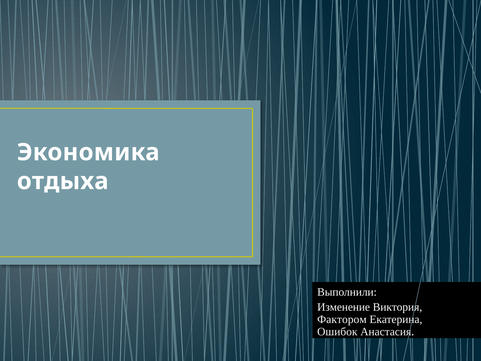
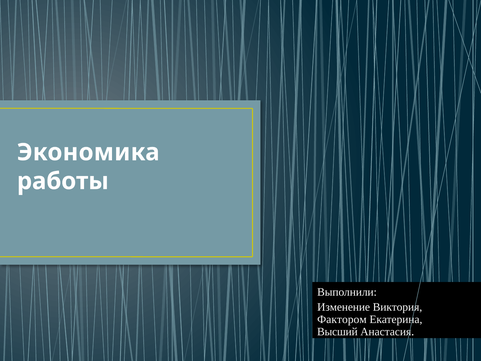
отдыха: отдыха -> работы (63, 181)
Ошибок: Ошибок -> Высший (337, 331)
